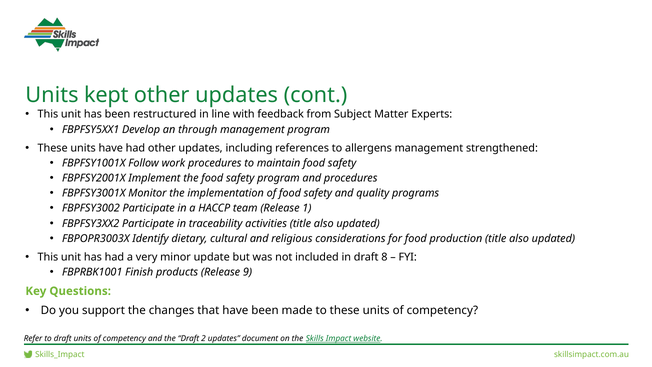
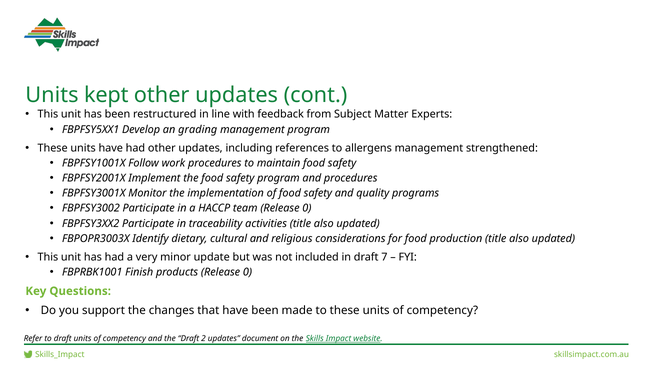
through: through -> grading (198, 129)
team Release 1: 1 -> 0 (307, 208)
8: 8 -> 7 (384, 257)
products Release 9: 9 -> 0 (247, 272)
